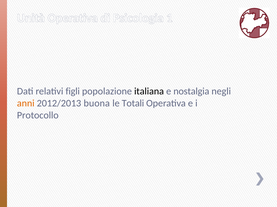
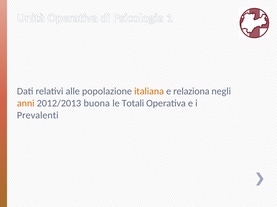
figli: figli -> alle (73, 92)
italiana colour: black -> orange (149, 92)
nostalgia: nostalgia -> relaziona (191, 92)
Protocollo: Protocollo -> Prevalenti (38, 116)
